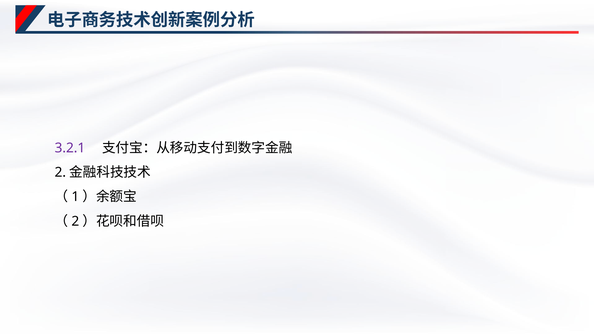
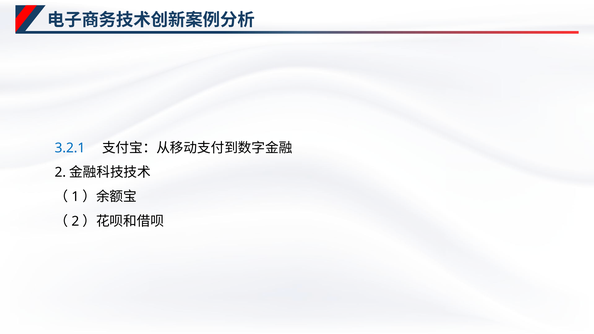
3.2.1 colour: purple -> blue (70, 148)
